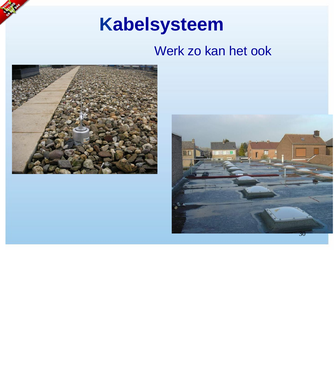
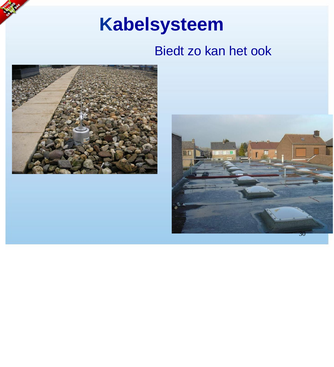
Werk: Werk -> Biedt (169, 51)
